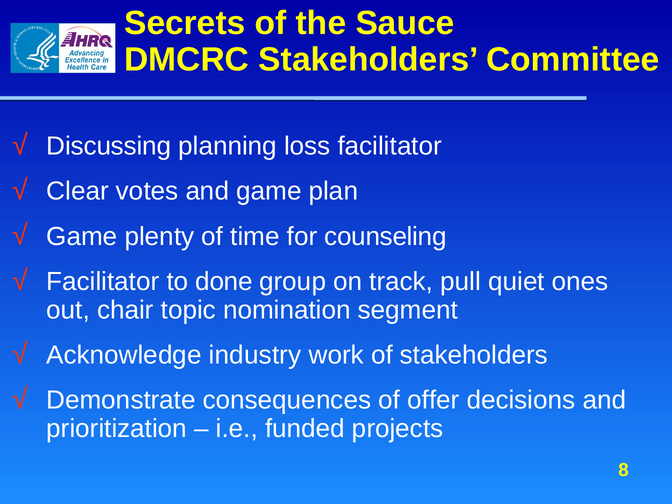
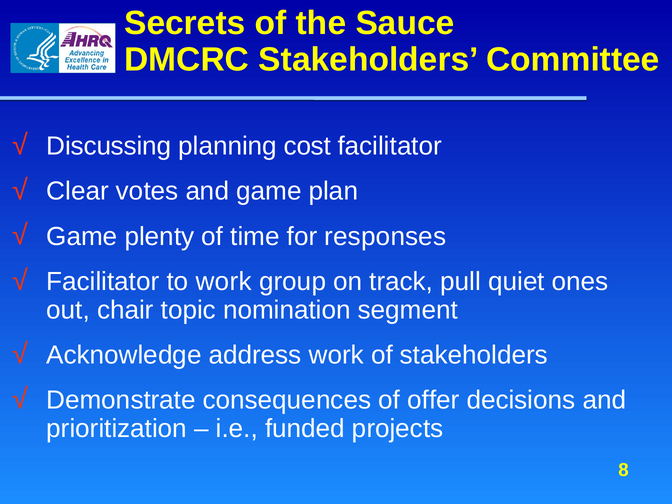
loss: loss -> cost (307, 146)
counseling: counseling -> responses (385, 236)
to done: done -> work (224, 282)
industry: industry -> address (255, 355)
